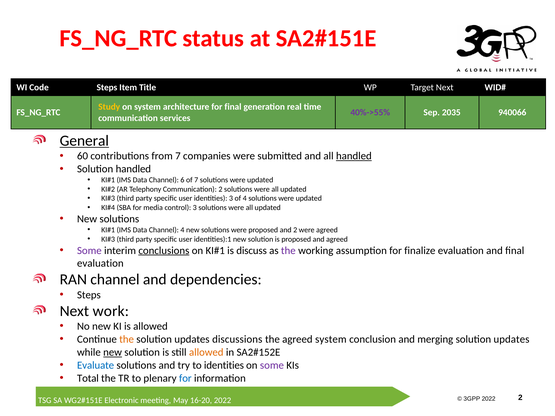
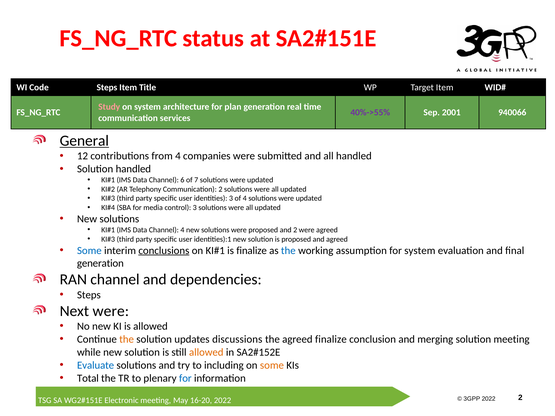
Target Next: Next -> Item (445, 87)
Study colour: yellow -> pink (109, 107)
for final: final -> plan (233, 107)
2035: 2035 -> 2001 (451, 113)
60: 60 -> 12 (83, 156)
from 7: 7 -> 4 (178, 156)
handled underline: present -> none (354, 156)
Some colour: purple -> blue (89, 251)
is discuss: discuss -> finalize (252, 251)
the colour: purple -> blue (288, 251)
for finalize: finalize -> system (420, 251)
evaluation: evaluation -> generation (100, 264)
Next work: work -> were (111, 311)
agreed system: system -> finalize (331, 339)
updates: updates -> meeting (512, 339)
new underline: present -> none (113, 352)
to identities: identities -> including (224, 365)
some colour: purple -> orange (272, 365)
